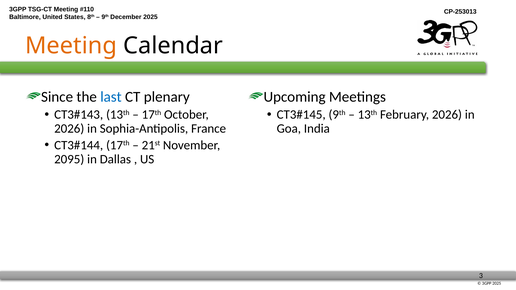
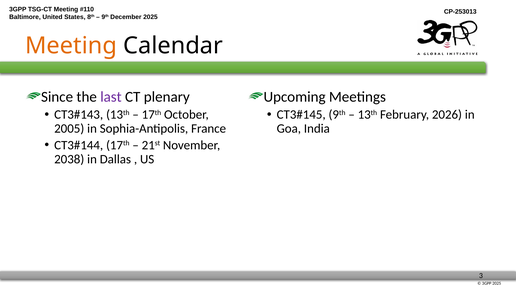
last colour: blue -> purple (111, 97)
2026: 2026 -> 2005 (69, 129)
2095: 2095 -> 2038 (69, 159)
